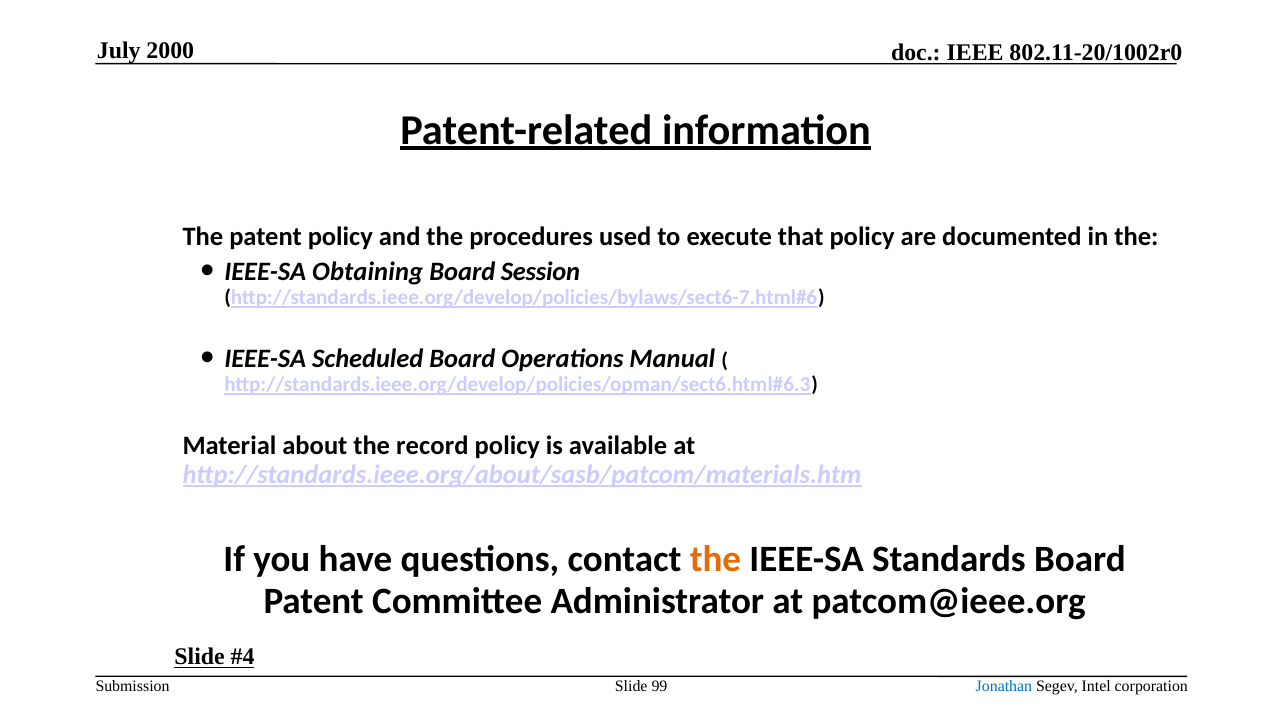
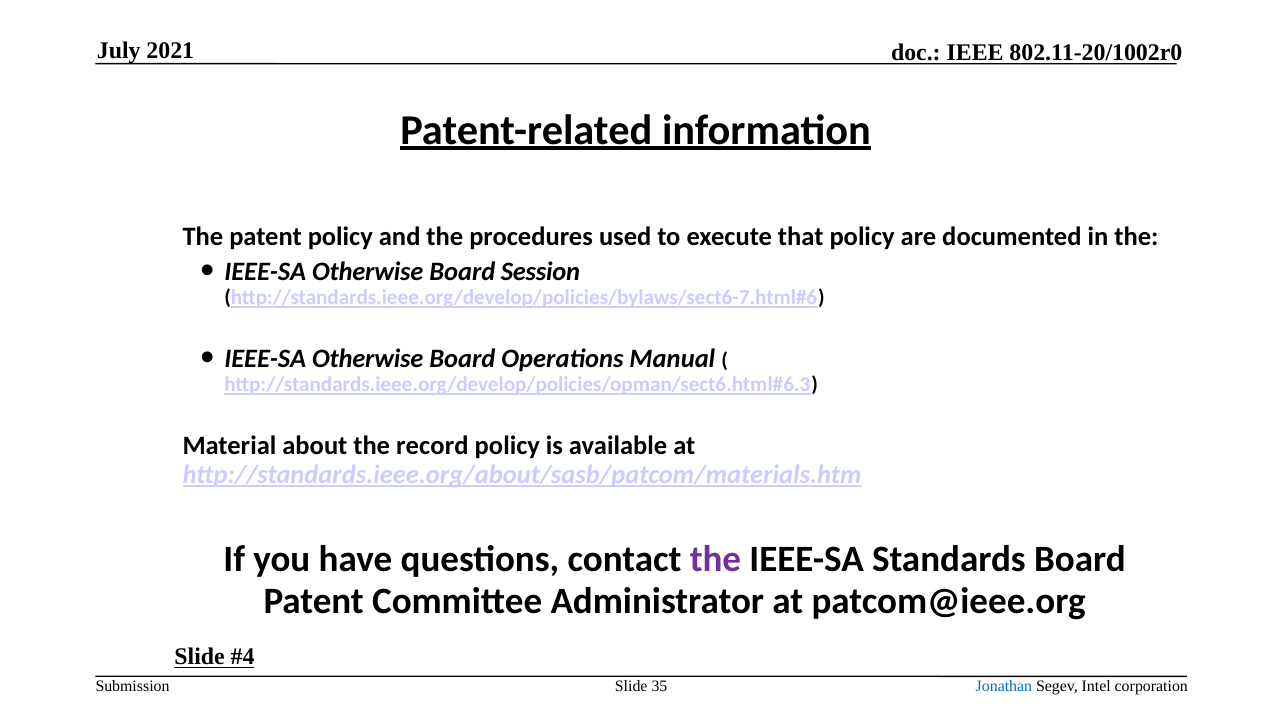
2000: 2000 -> 2021 (170, 51)
Obtaining: Obtaining -> Otherwise (368, 271)
Scheduled: Scheduled -> Otherwise (368, 358)
the colour: orange -> purple (715, 559)
99: 99 -> 35 (659, 686)
